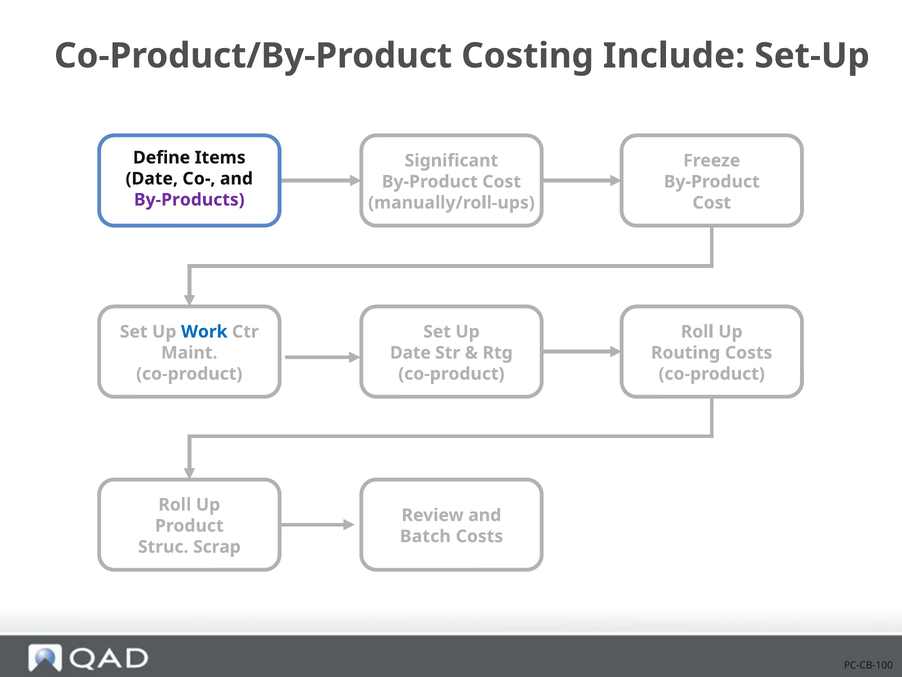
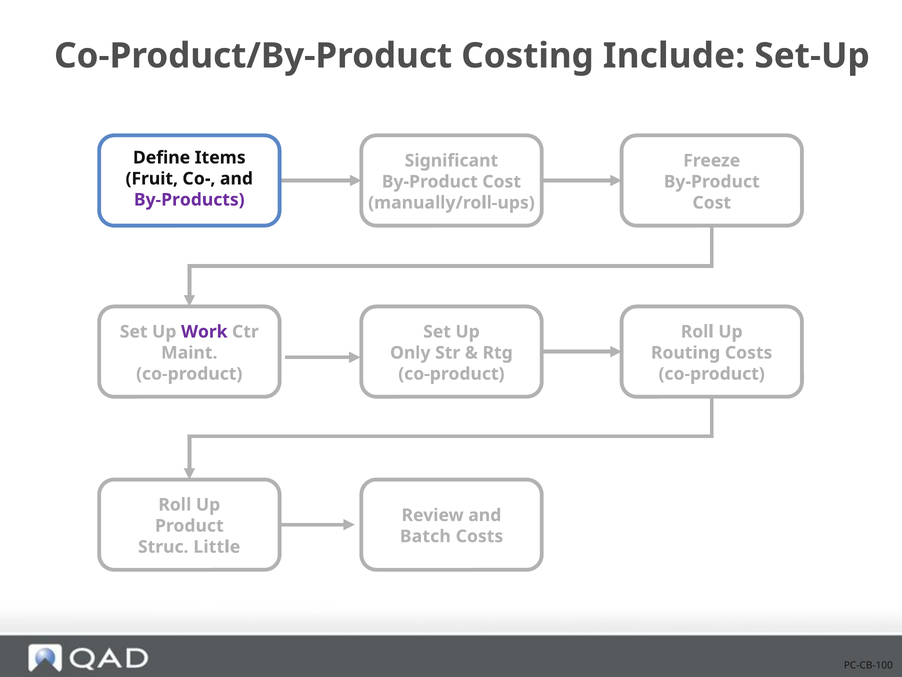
Date: Date -> Fruit (152, 179)
Work colour: blue -> purple (204, 332)
Date: Date -> Only (410, 353)
Scrap: Scrap -> Little (217, 547)
